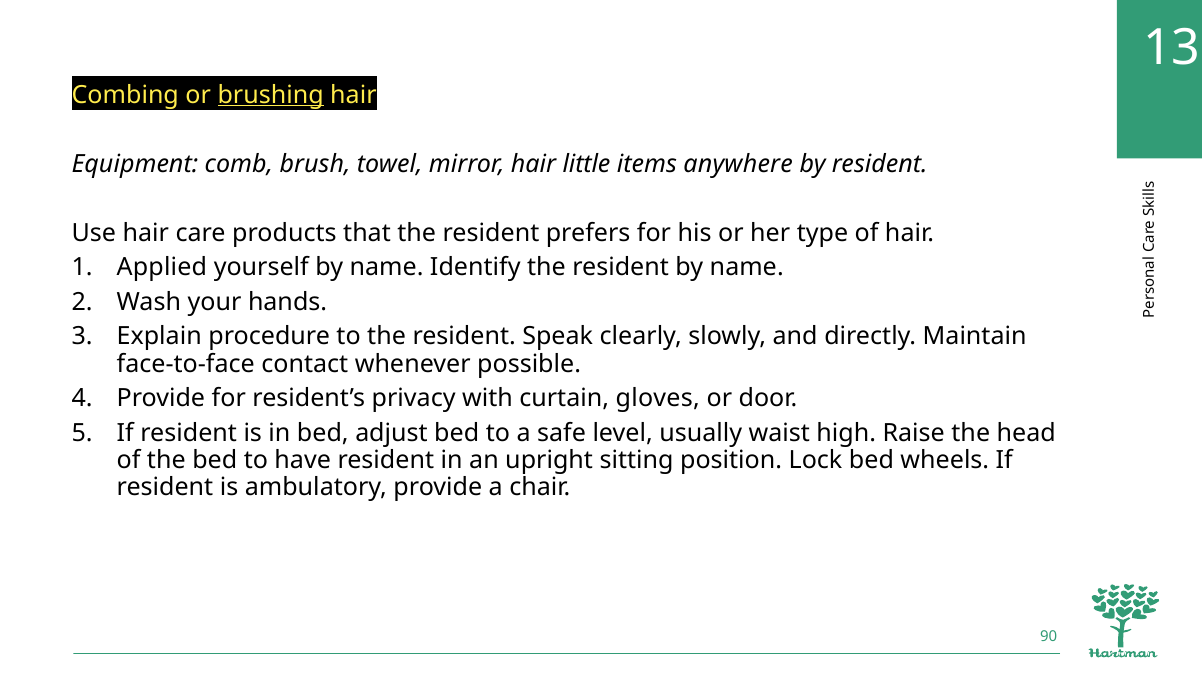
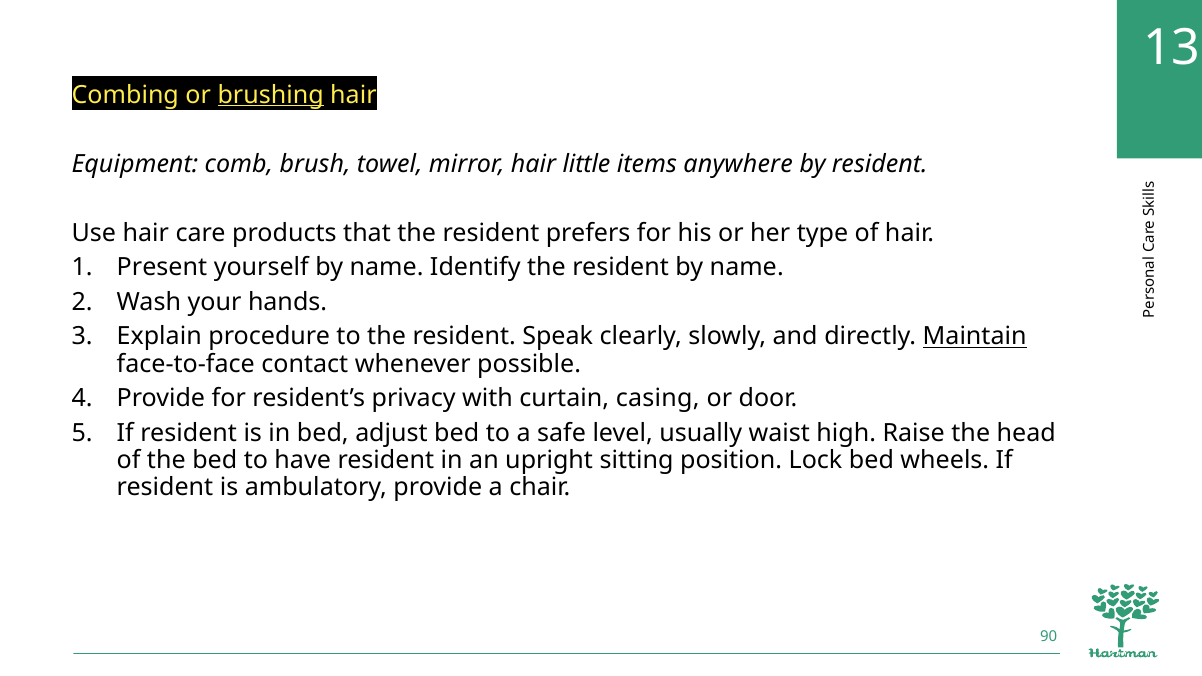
Applied: Applied -> Present (162, 268)
Maintain underline: none -> present (975, 337)
gloves: gloves -> casing (658, 398)
